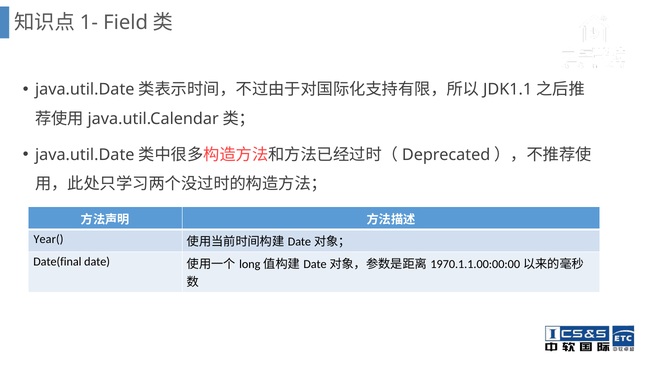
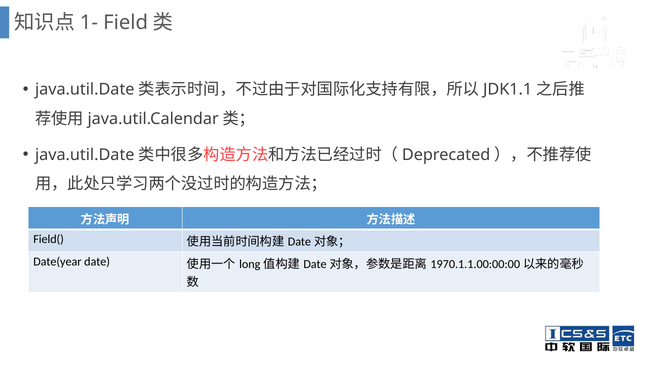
Year(: Year( -> Field( (49, 239)
Date(final: Date(final -> Date(year (57, 262)
